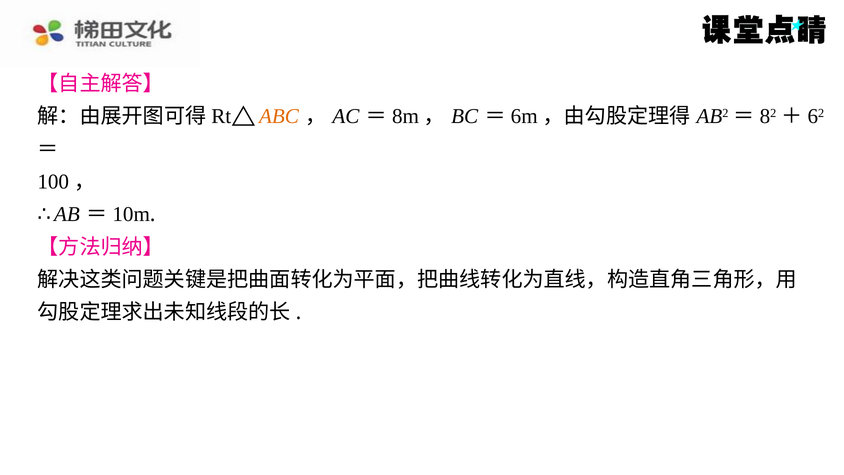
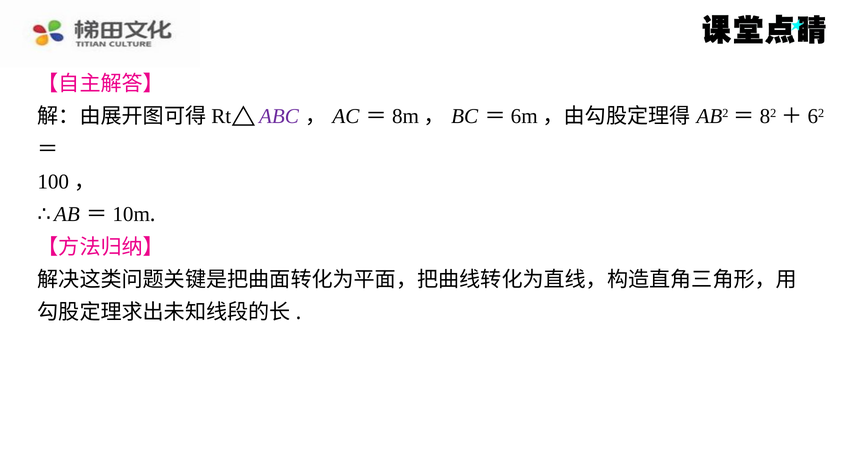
ABC colour: orange -> purple (279, 116)
